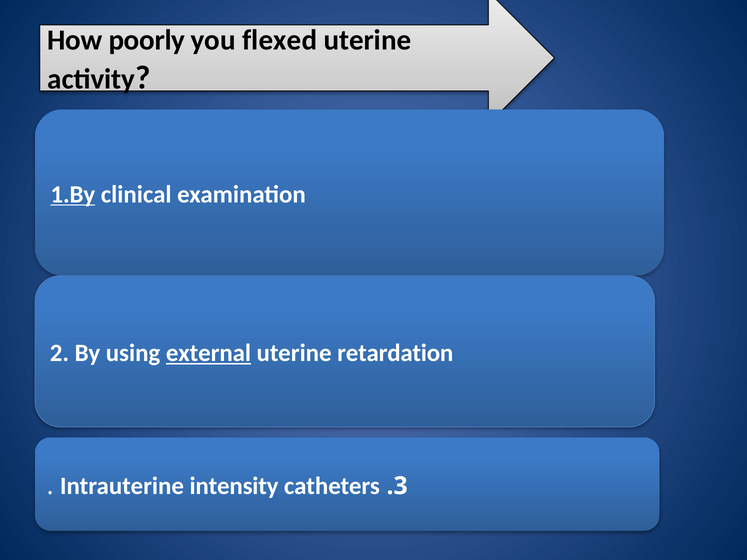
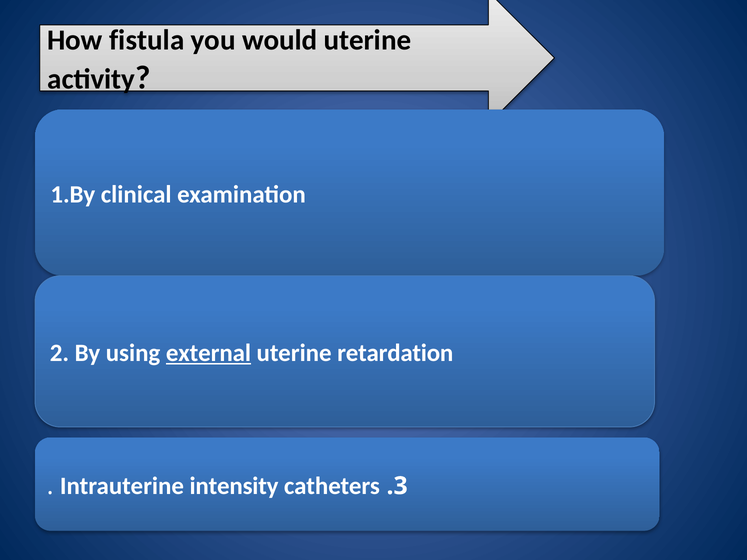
poorly: poorly -> fistula (147, 40)
flexed: flexed -> would (280, 40)
1.By underline: present -> none (73, 194)
